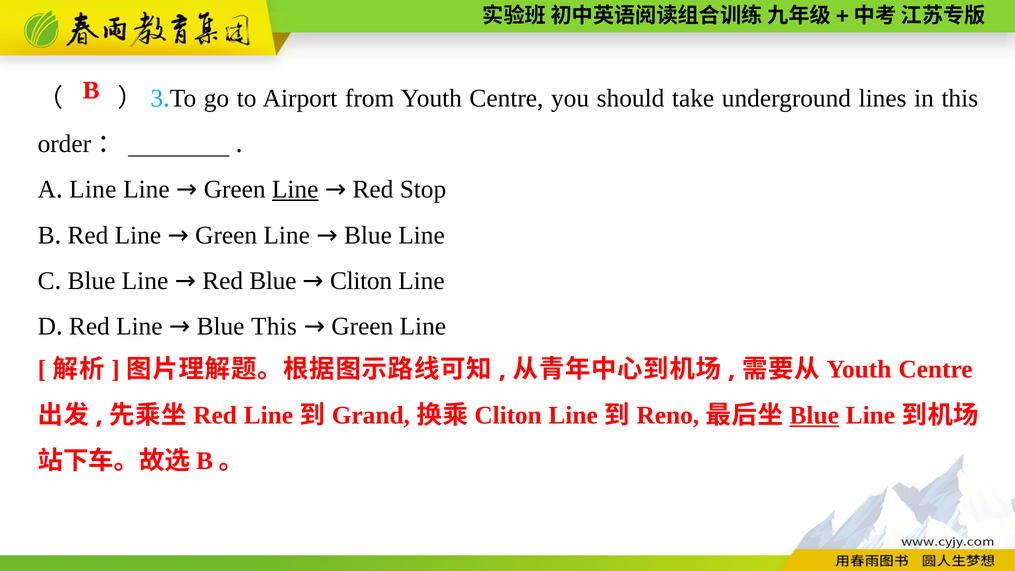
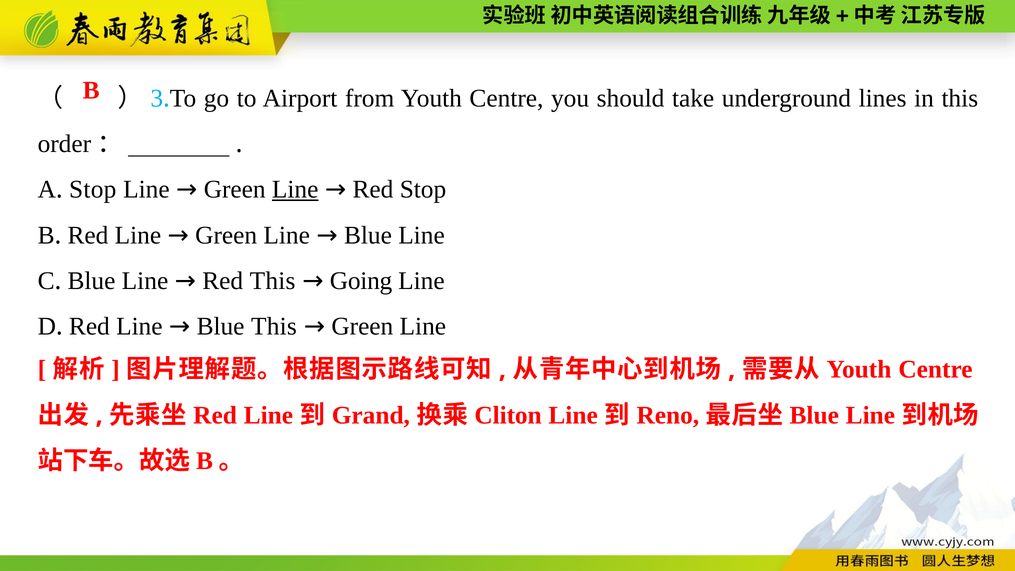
Line: Line -> Stop (93, 190)
Red Blue: Blue -> This (273, 281)
Cliton: Cliton -> Going (361, 281)
Blue underline: present -> none (814, 415)
